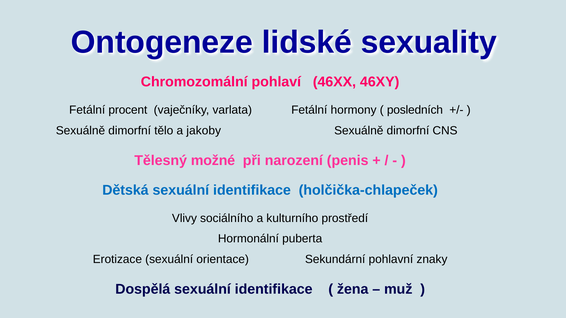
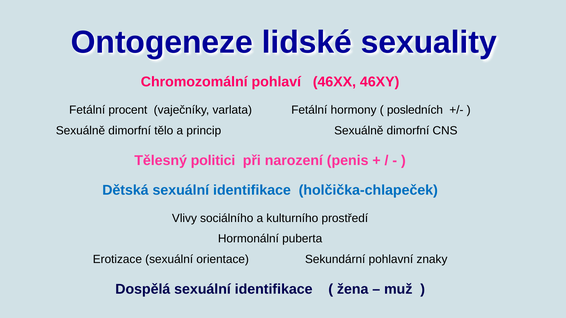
jakoby: jakoby -> princip (204, 131)
možné: možné -> politici (213, 161)
